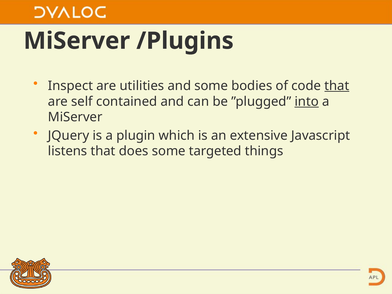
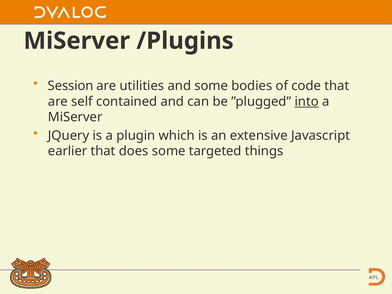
Inspect: Inspect -> Session (71, 86)
that underline: present -> none (337, 86)
listens: listens -> earlier (68, 151)
